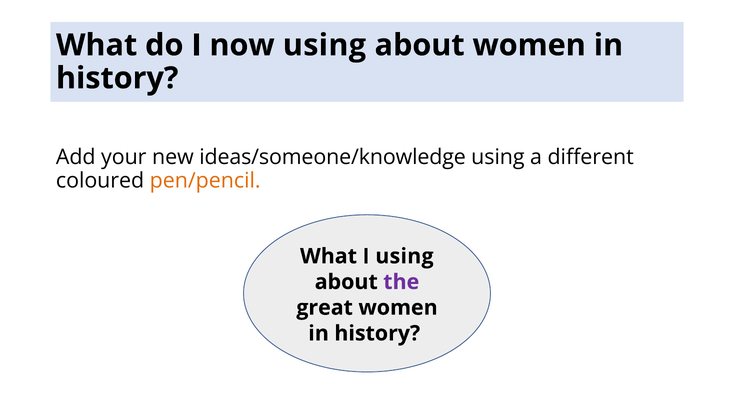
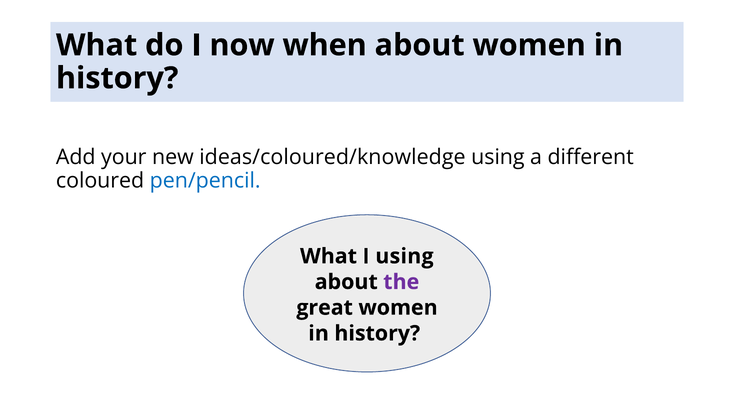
now using: using -> when (325, 45)
ideas/someone/knowledge: ideas/someone/knowledge -> ideas/coloured/knowledge (332, 157)
pen/pencil colour: orange -> blue (205, 180)
